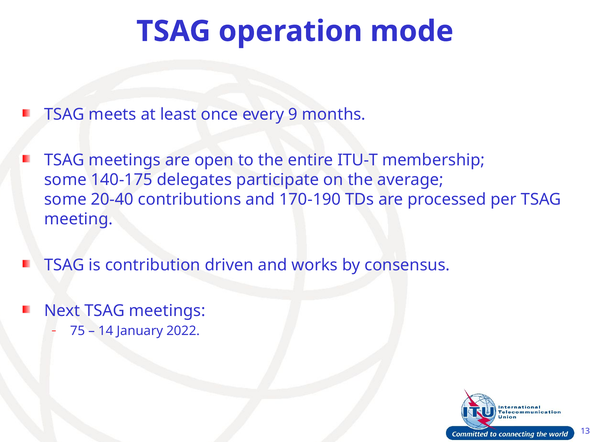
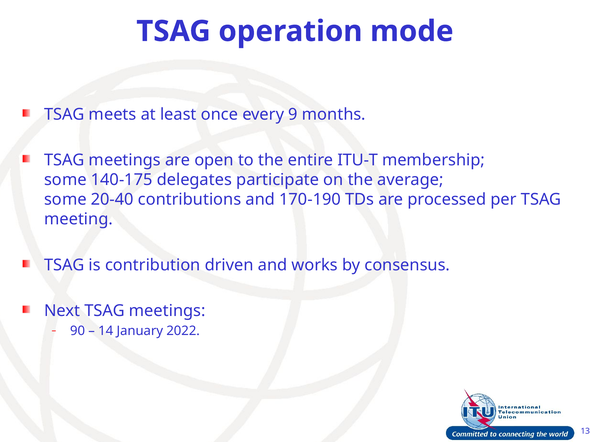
75: 75 -> 90 (78, 331)
